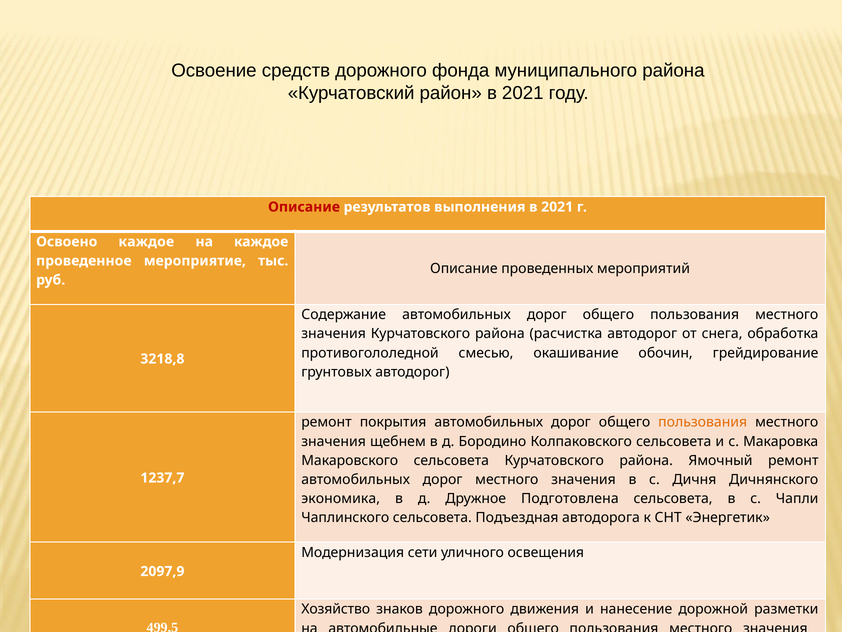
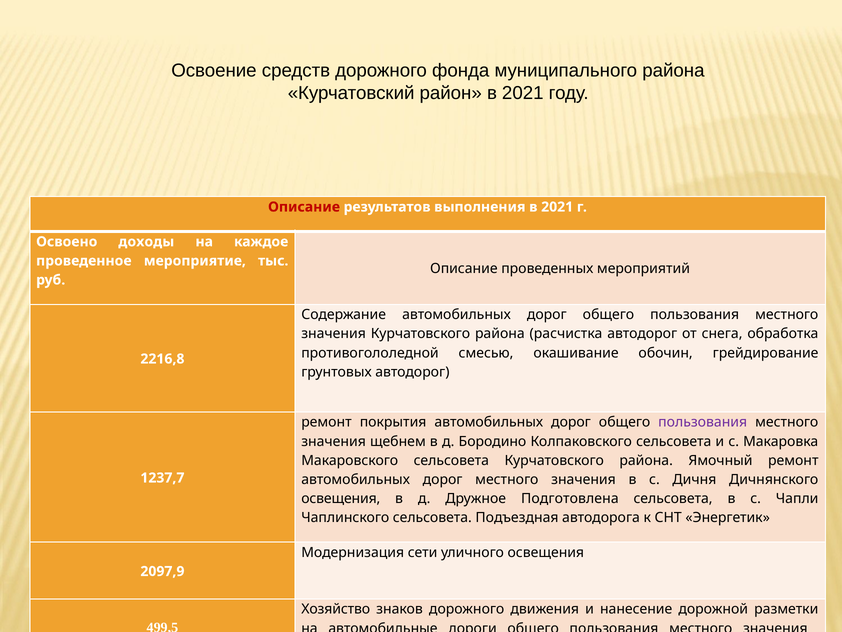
Освоено каждое: каждое -> доходы (146, 242)
3218,8: 3218,8 -> 2216,8 (162, 359)
пользования colour: orange -> purple (703, 422)
экономика: экономика -> освещения (341, 498)
